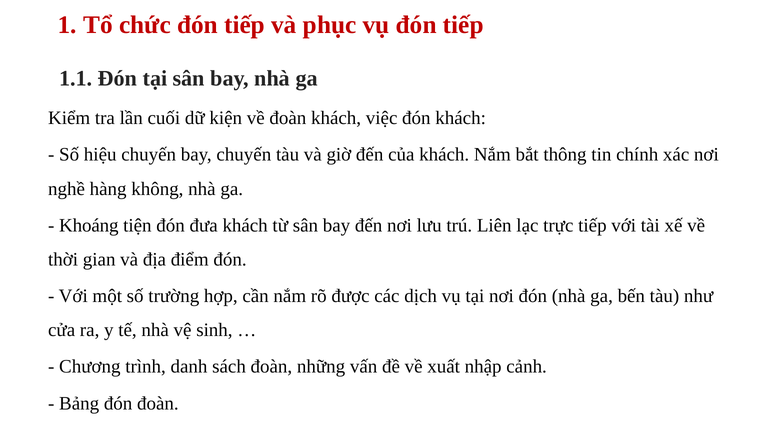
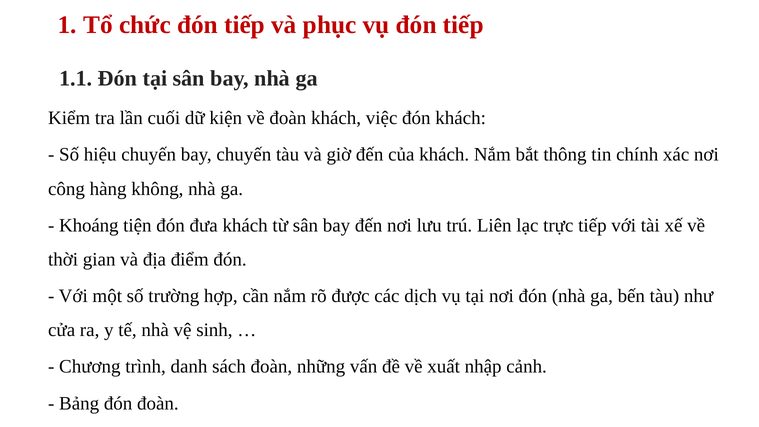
nghề: nghề -> công (67, 189)
